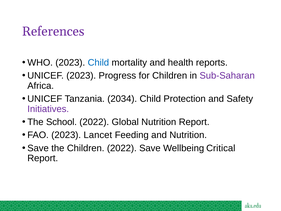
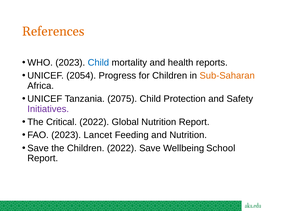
References colour: purple -> orange (53, 32)
UNICEF 2023: 2023 -> 2054 (81, 76)
Sub-Saharan colour: purple -> orange (227, 76)
2034: 2034 -> 2075 (122, 99)
School: School -> Critical (61, 122)
Critical: Critical -> School (221, 148)
